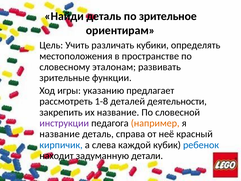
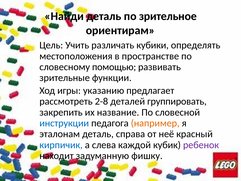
эталонам: эталонам -> помощью (114, 67)
1-8: 1-8 -> 2-8 (101, 101)
деятельности: деятельности -> группировать (177, 101)
инструкции colour: purple -> blue (64, 123)
название: название -> эталонам (60, 134)
ребенок colour: blue -> purple (201, 145)
детали: детали -> фишку (147, 156)
